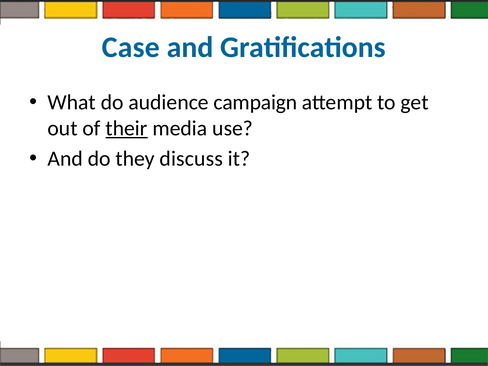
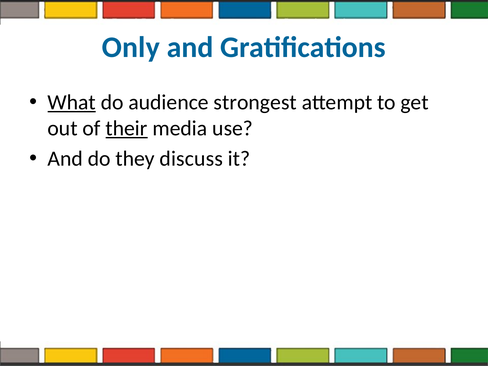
Case: Case -> Only (131, 47)
What underline: none -> present (72, 102)
campaign: campaign -> strongest (255, 102)
